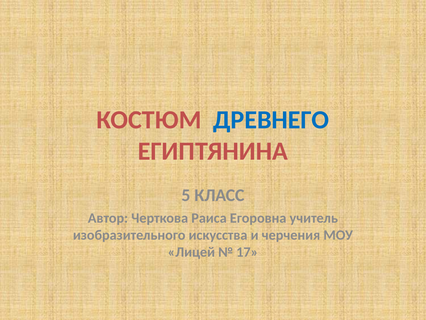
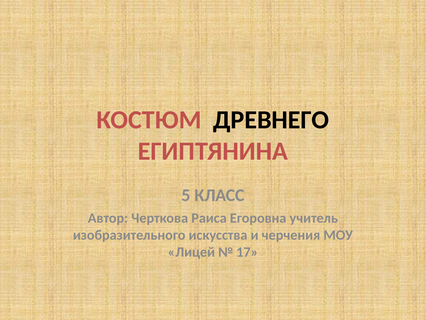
ДРЕВНЕГО colour: blue -> black (271, 120)
